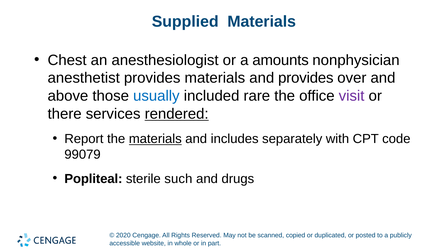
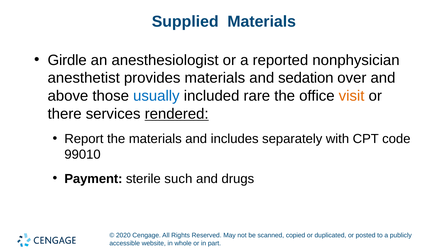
Chest: Chest -> Girdle (67, 60)
amounts: amounts -> reported (280, 60)
and provides: provides -> sedation (306, 78)
visit colour: purple -> orange (352, 96)
materials underline: present -> none (155, 139)
99079: 99079 -> 99010 (83, 155)
Popliteal: Popliteal -> Payment (93, 179)
